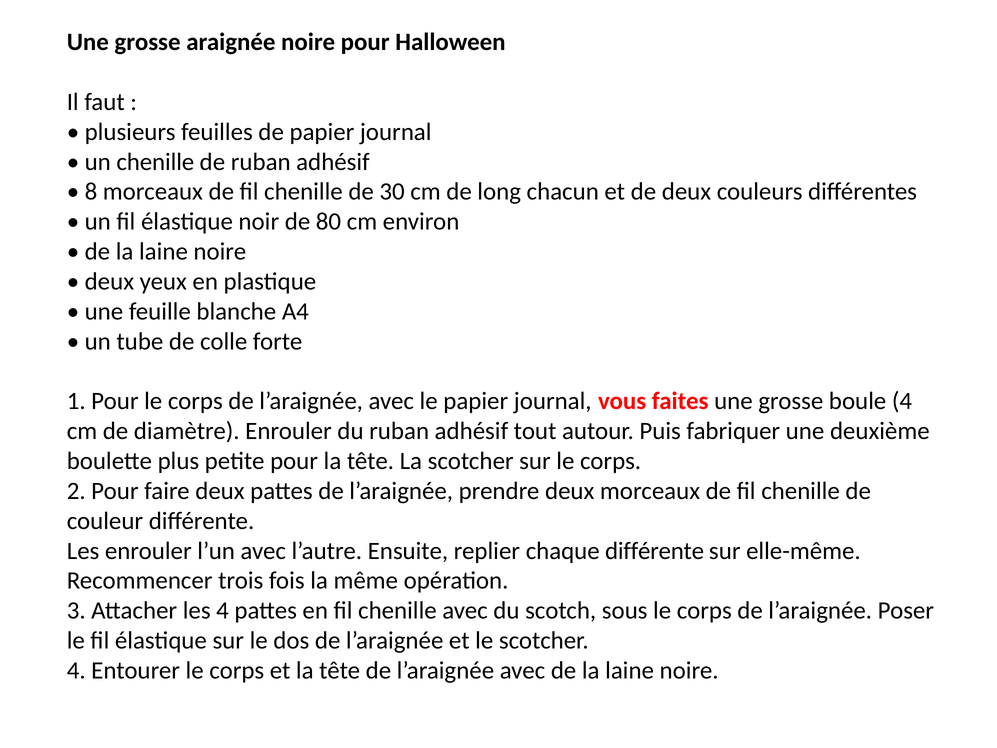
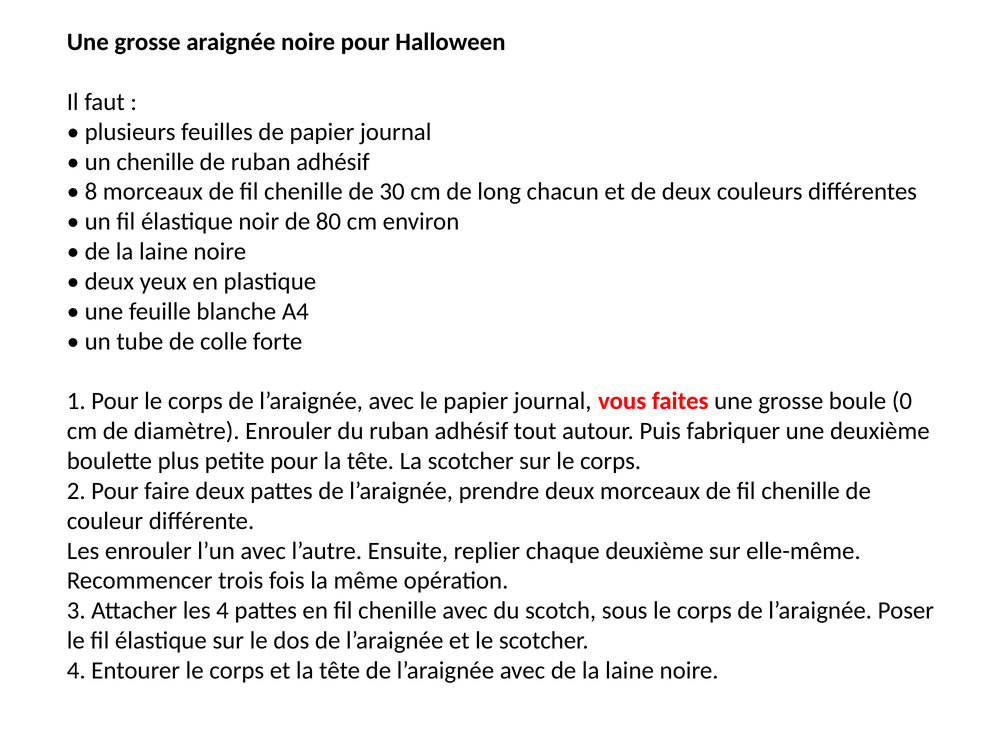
boule 4: 4 -> 0 (902, 401)
chaque différente: différente -> deuxième (655, 551)
